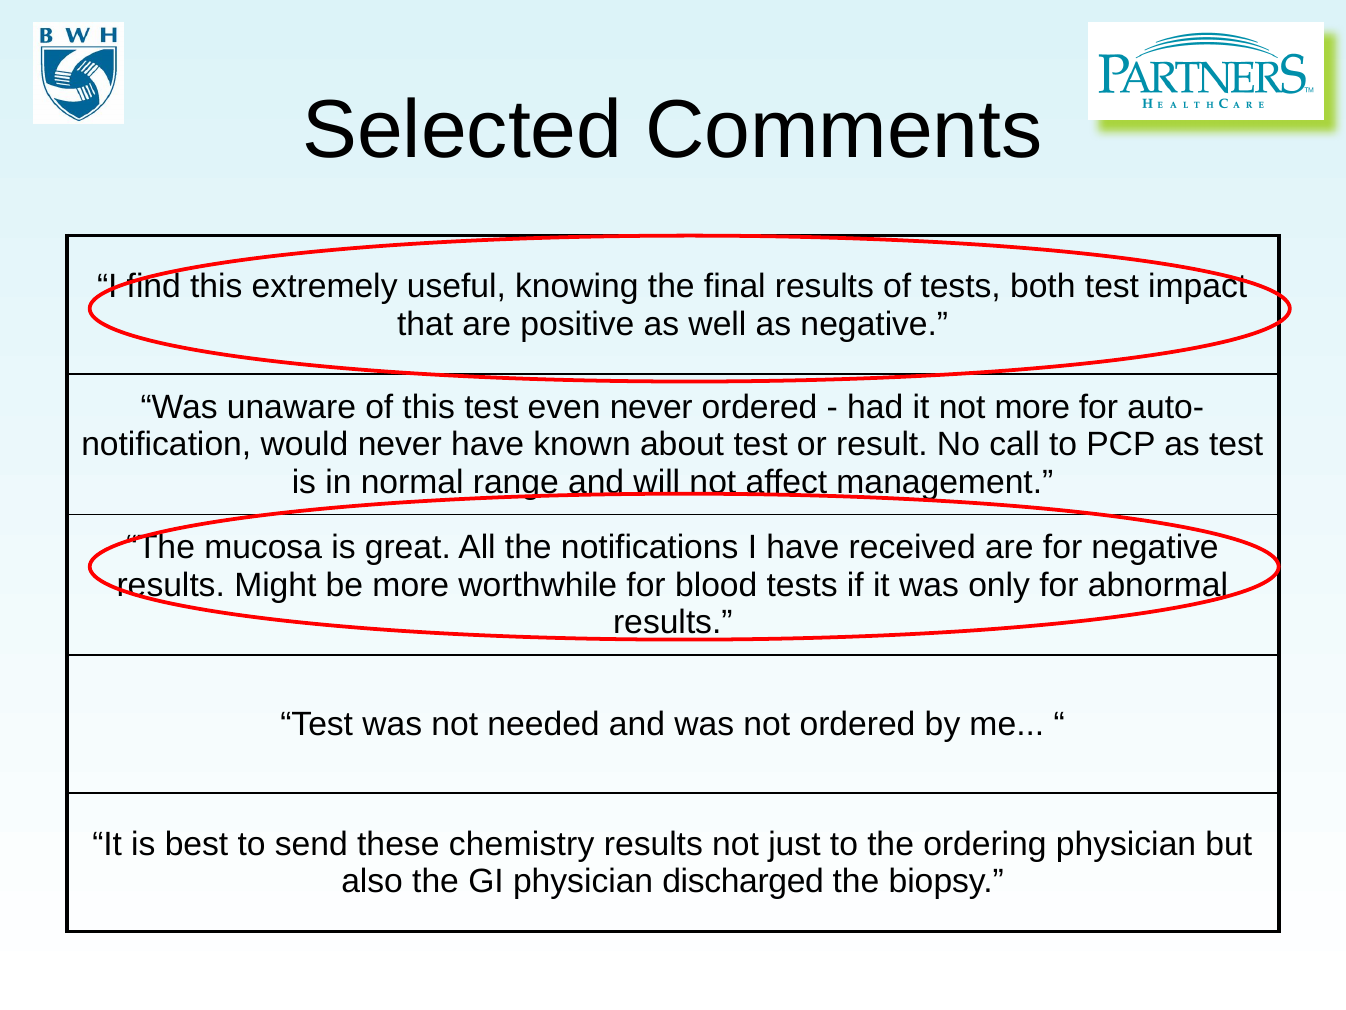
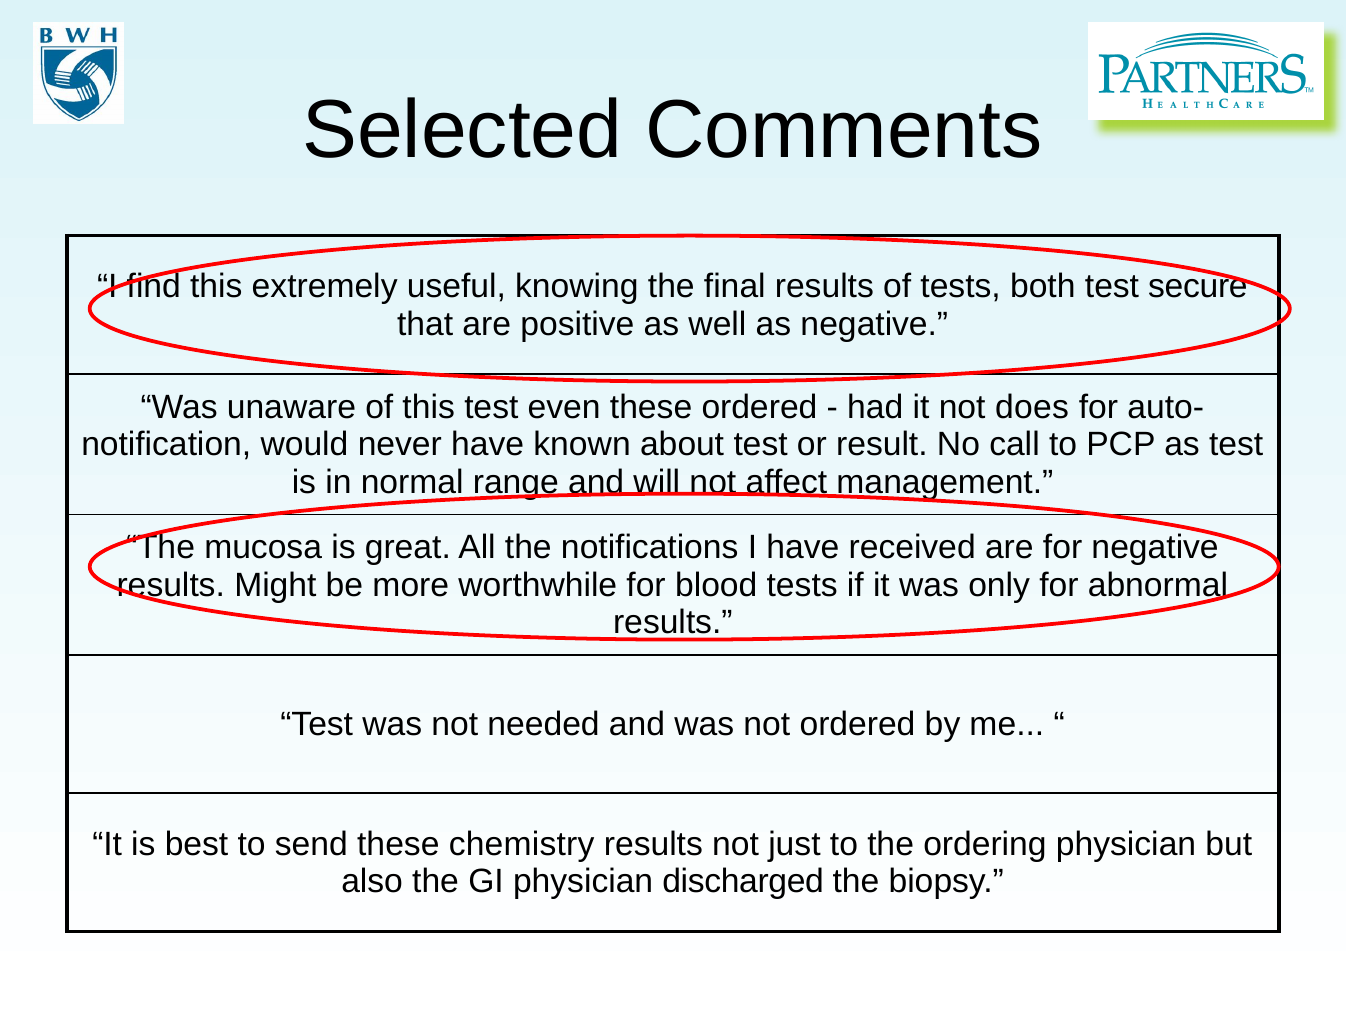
impact: impact -> secure (1198, 286)
even never: never -> these (651, 407)
not more: more -> does (1032, 407)
